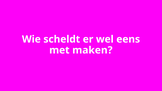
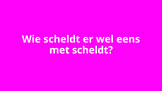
met maken: maken -> scheldt (93, 50)
